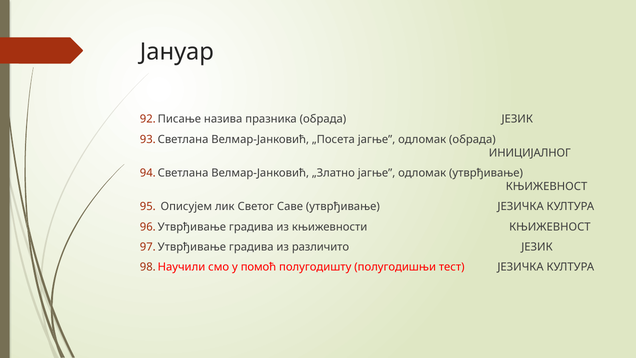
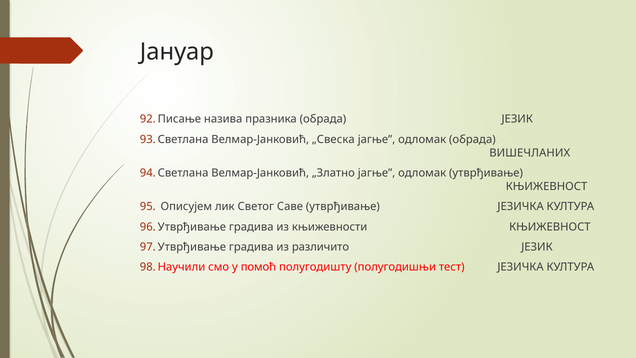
„Посета: „Посета -> „Свеска (333, 139)
ИНИЦИЈАЛНОГ: ИНИЦИЈАЛНОГ -> ВИШЕЧЛАНИХ (530, 153)
